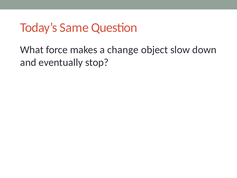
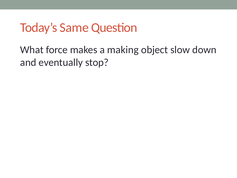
change: change -> making (123, 50)
